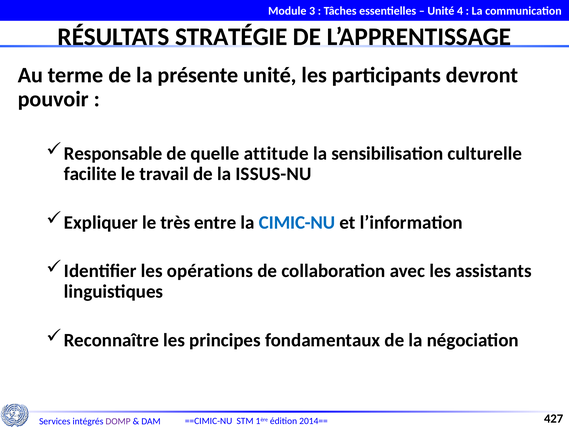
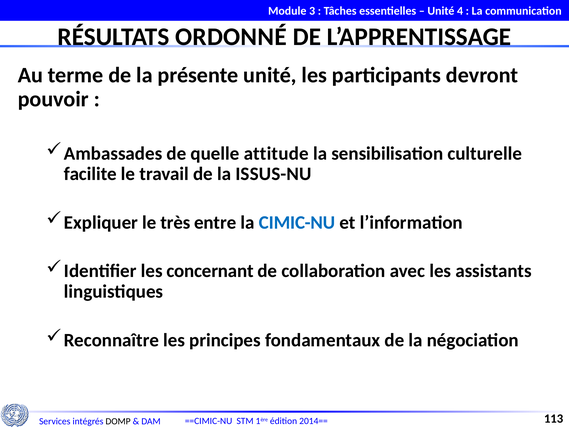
STRATÉGIE: STRATÉGIE -> ORDONNÉ (231, 37)
Responsable: Responsable -> Ambassades (113, 153)
opérations: opérations -> concernant (210, 271)
DOMP colour: purple -> black (118, 421)
427: 427 -> 113 (554, 418)
